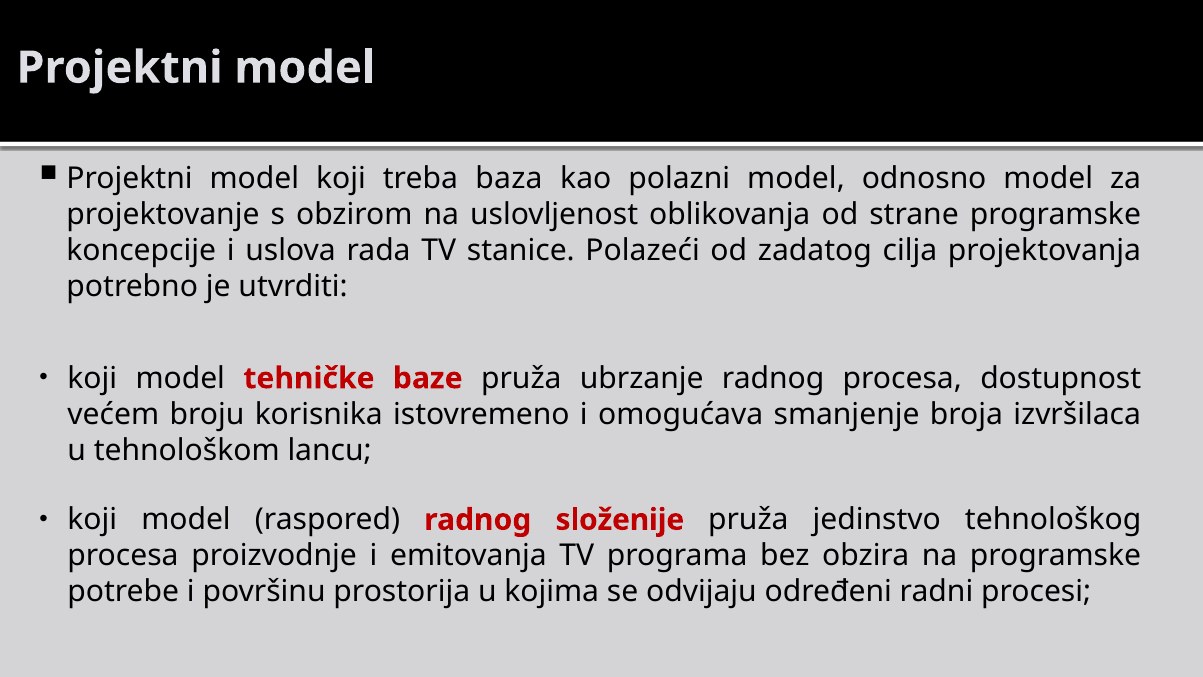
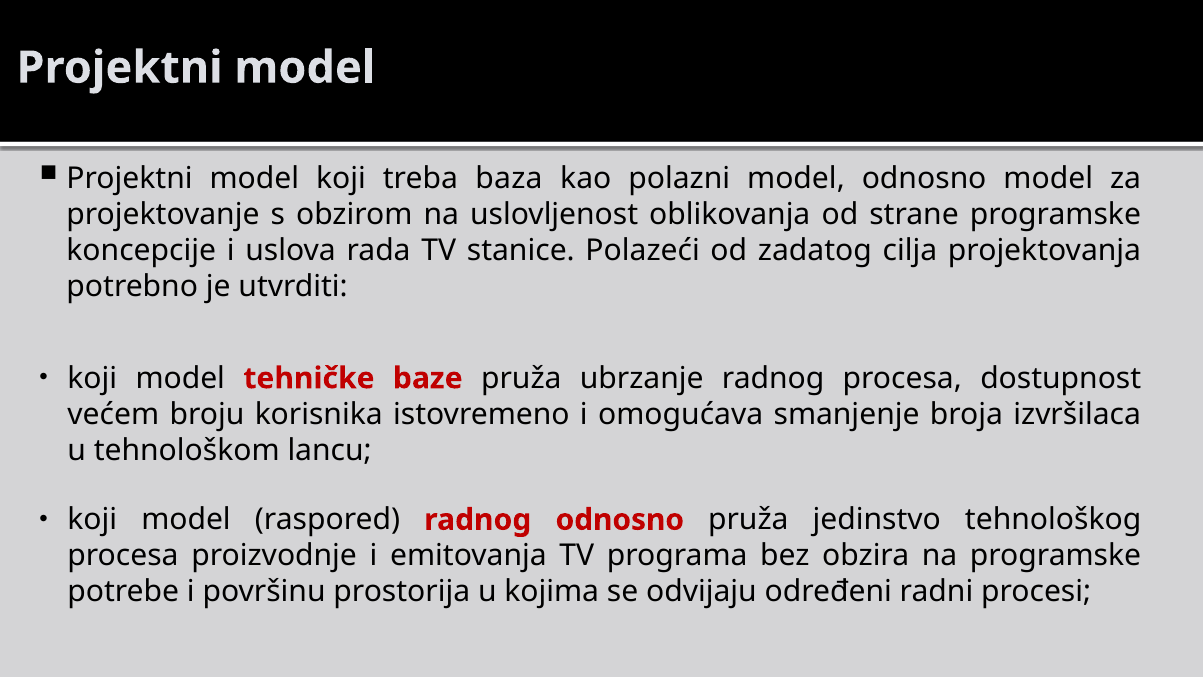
radnog složenije: složenije -> odnosno (620, 520)
